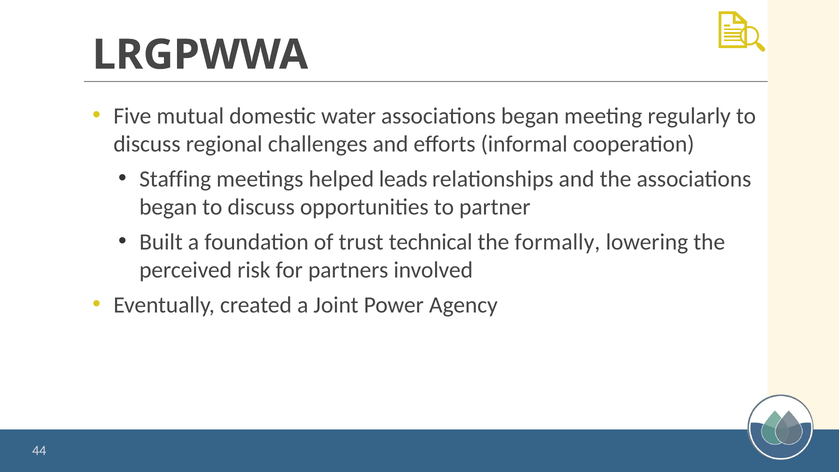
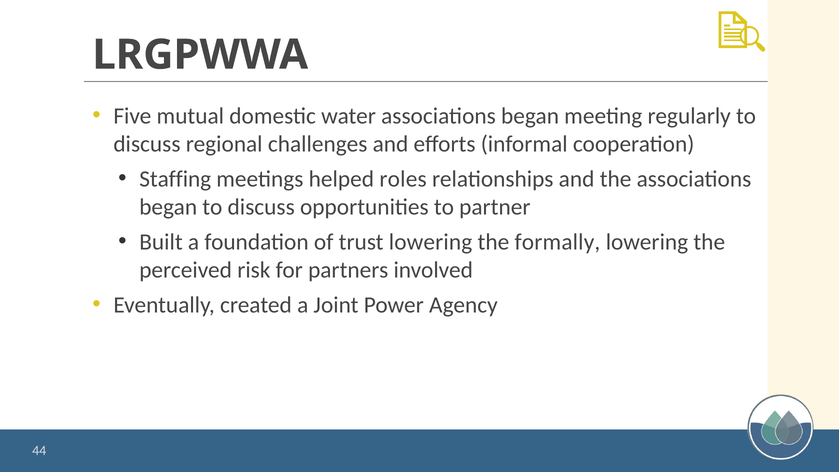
leads: leads -> roles (403, 179)
trust technical: technical -> lowering (431, 242)
